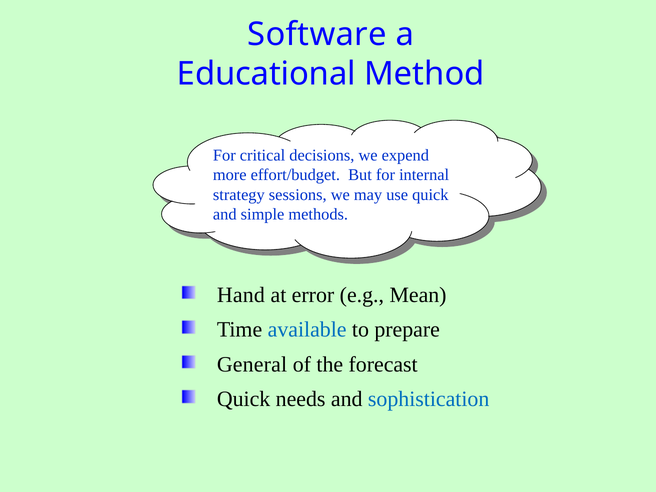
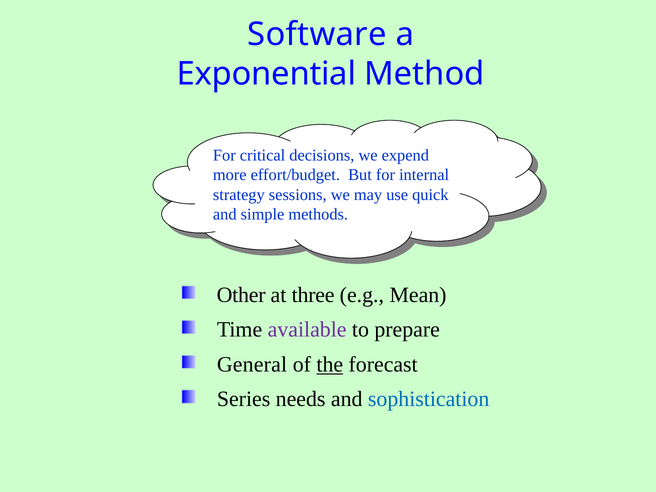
Educational: Educational -> Exponential (266, 74)
Hand: Hand -> Other (241, 295)
error: error -> three (313, 295)
available colour: blue -> purple (307, 330)
the underline: none -> present (330, 365)
Quick: Quick -> Series (244, 399)
